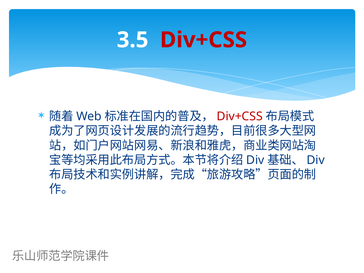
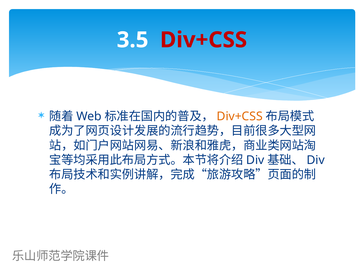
Div+CSS colour: red -> orange (240, 116)
